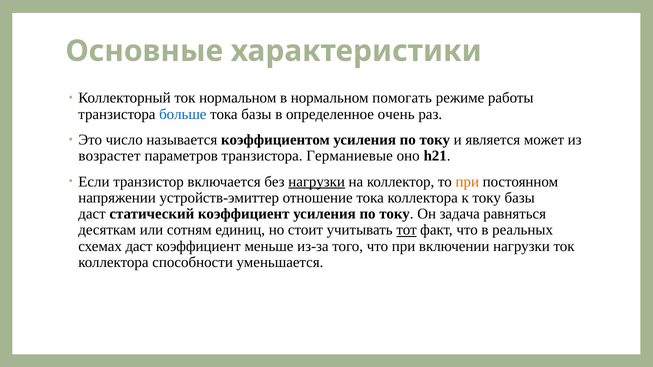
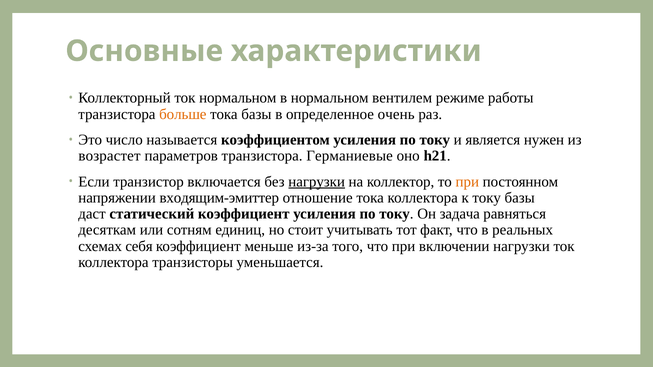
помогать: помогать -> вентилем (402, 98)
больше colour: blue -> orange (183, 114)
может: может -> нужен (544, 140)
устройств-эмиттер: устройств-эмиттер -> входящим-эмиттер (219, 198)
тот underline: present -> none (407, 230)
схемах даст: даст -> себя (139, 246)
способности: способности -> транзисторы (193, 263)
